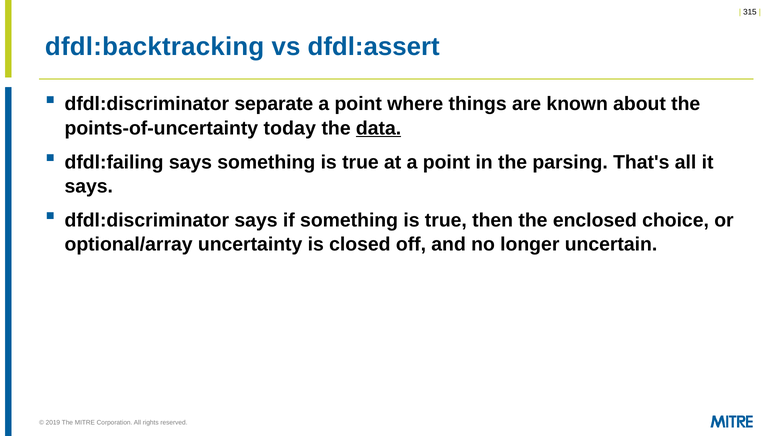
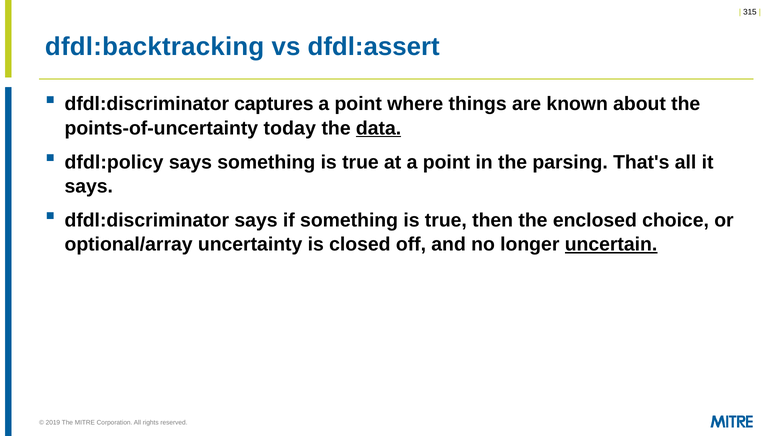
separate: separate -> captures (274, 104)
dfdl:failing: dfdl:failing -> dfdl:policy (114, 162)
uncertain underline: none -> present (611, 244)
